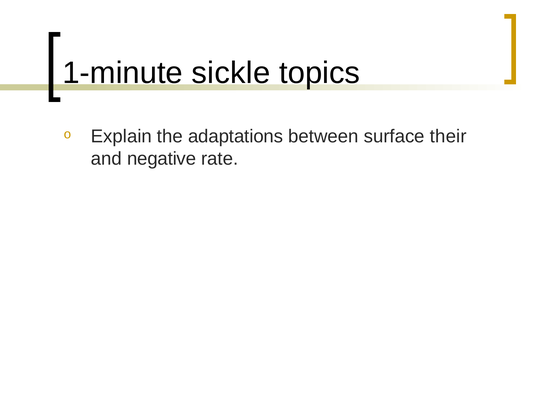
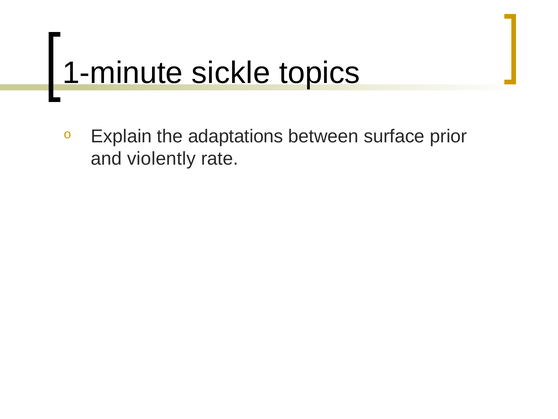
their: their -> prior (448, 136)
negative: negative -> violently (161, 158)
